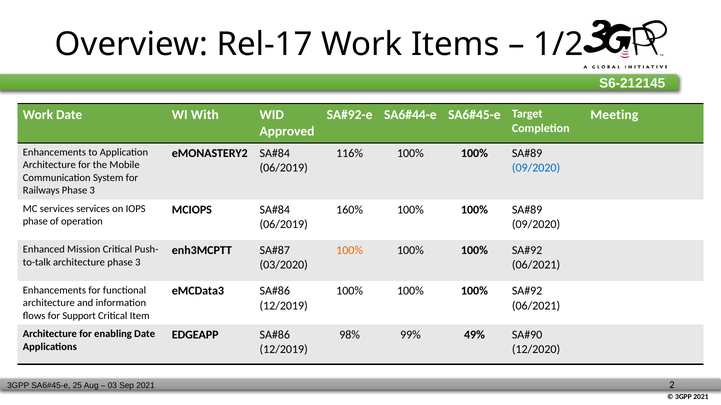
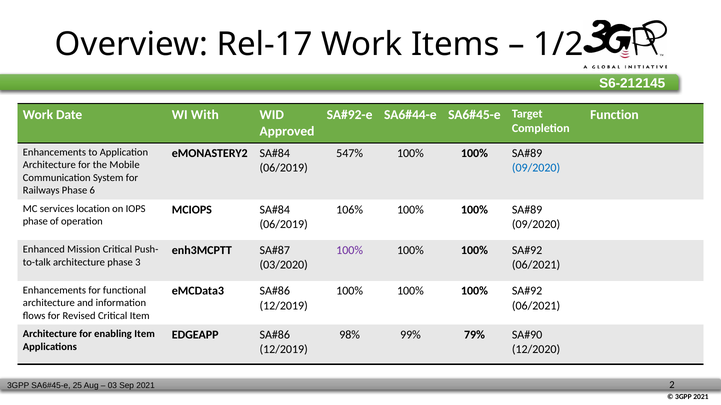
Meeting: Meeting -> Function (614, 115)
116%: 116% -> 547% (350, 153)
Railways Phase 3: 3 -> 6 (92, 191)
services services: services -> location (93, 209)
160%: 160% -> 106% (350, 210)
100% colour: orange -> purple (350, 251)
Support: Support -> Revised (79, 316)
enabling Date: Date -> Item (145, 334)
49%: 49% -> 79% (474, 335)
